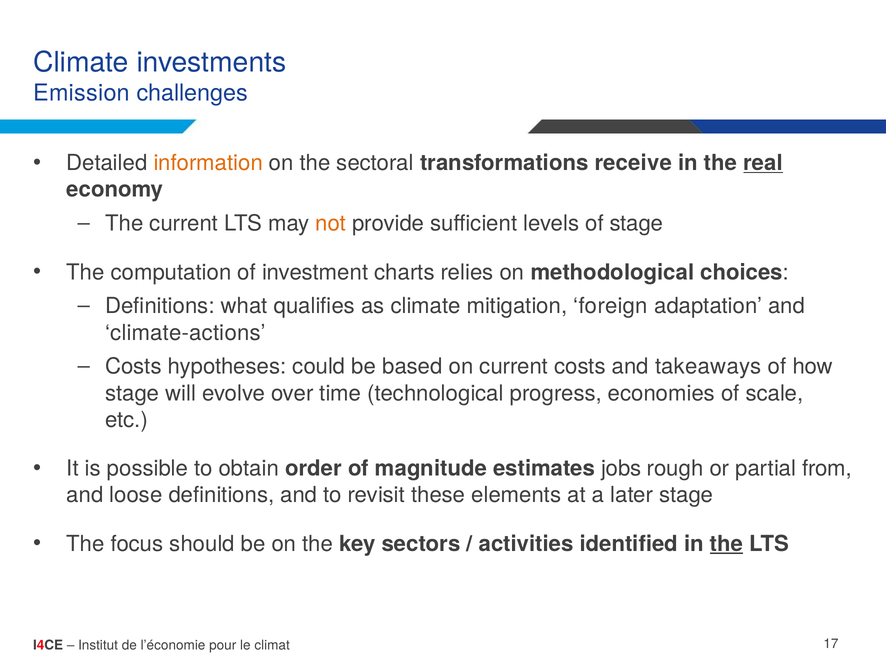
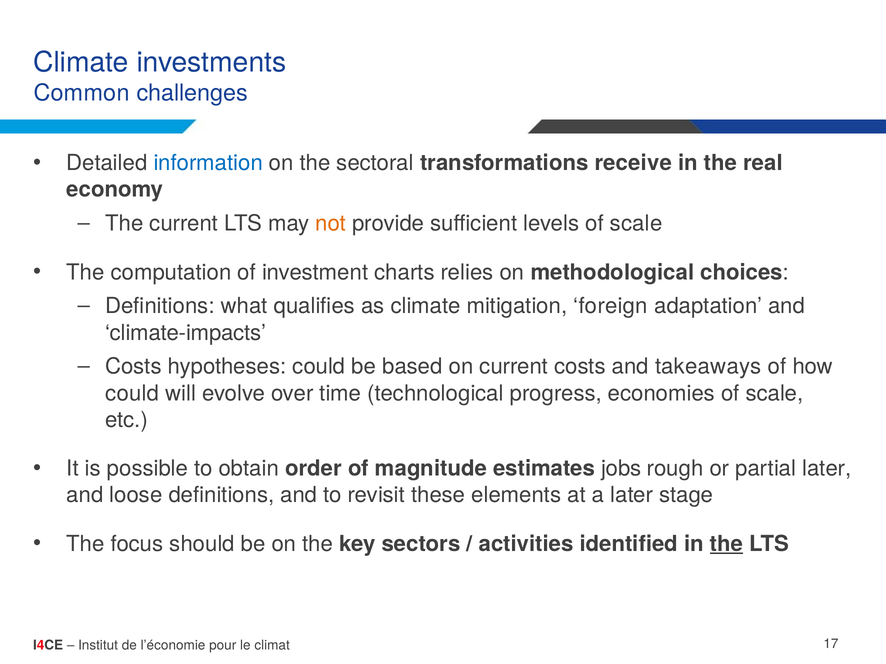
Emission: Emission -> Common (82, 93)
information colour: orange -> blue (208, 163)
real underline: present -> none (763, 163)
levels of stage: stage -> scale (636, 224)
climate-actions: climate-actions -> climate-impacts (186, 333)
stage: stage -> could (132, 394)
partial from: from -> later (827, 469)
